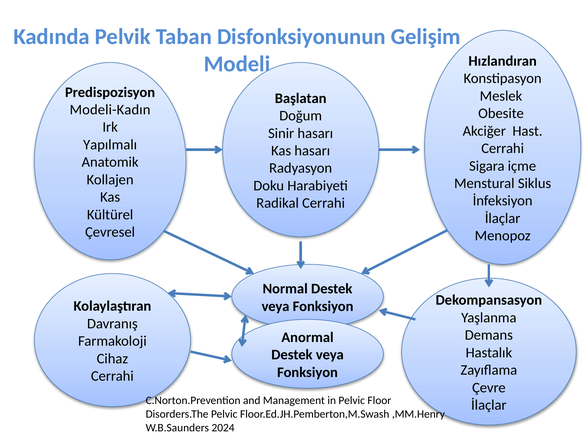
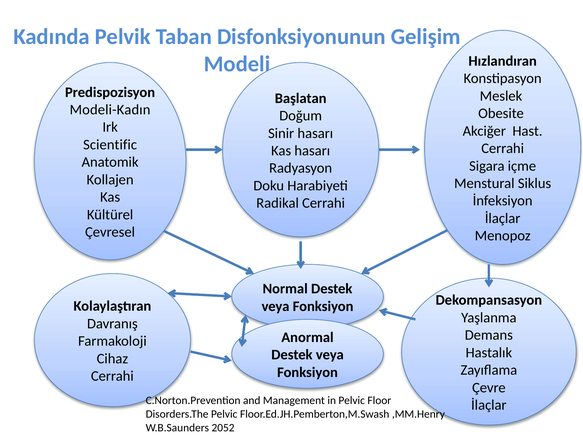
Yapılmalı: Yapılmalı -> Scientific (110, 145)
2024: 2024 -> 2052 (223, 428)
